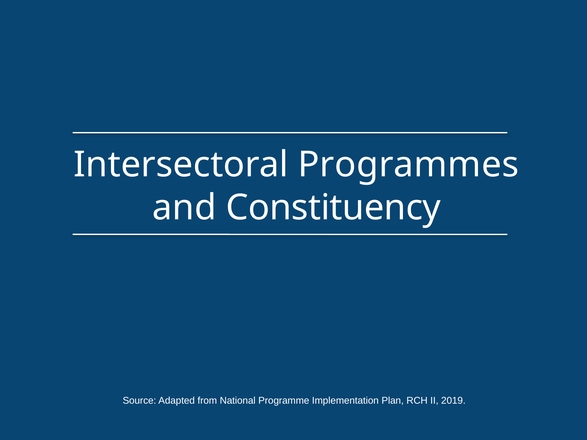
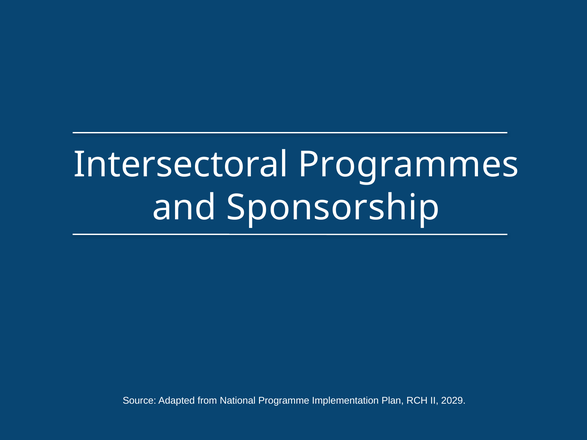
Constituency: Constituency -> Sponsorship (333, 208)
2019: 2019 -> 2029 (453, 401)
